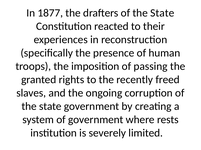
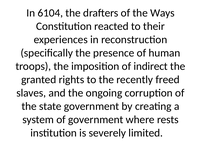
1877: 1877 -> 6104 (50, 13)
drafters of the State: State -> Ways (162, 13)
passing: passing -> indirect (151, 67)
